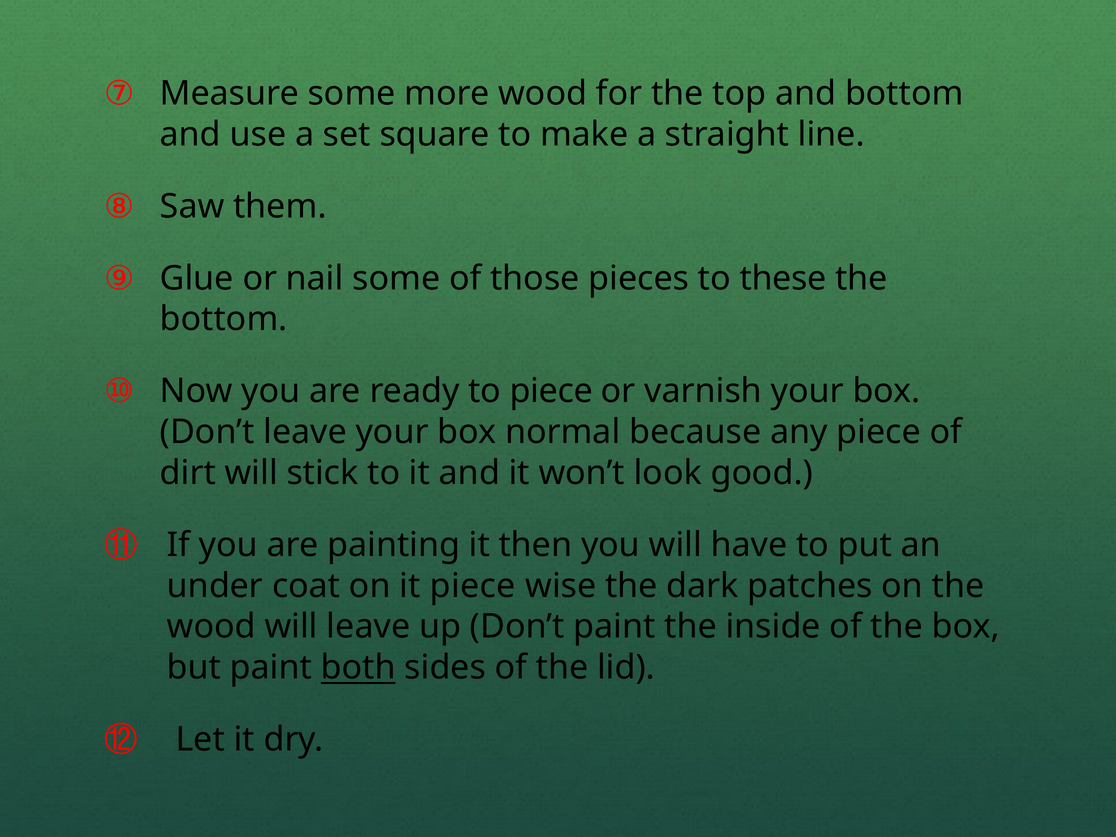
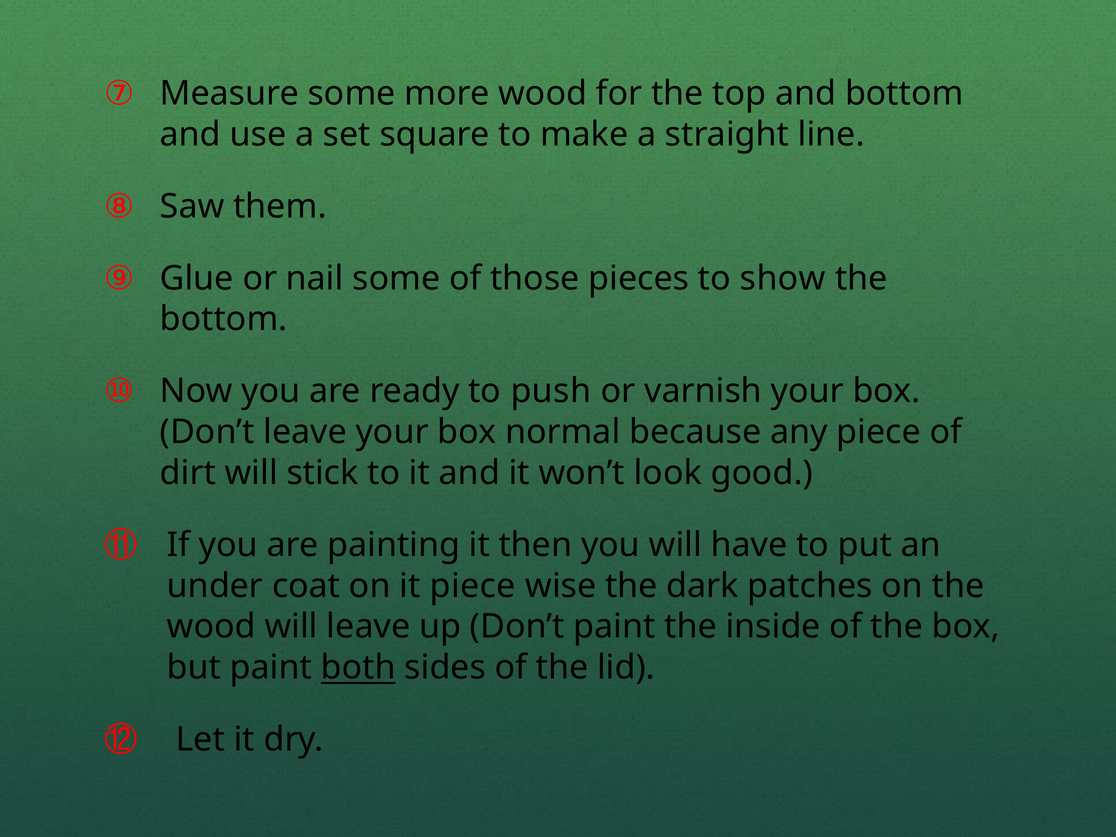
these: these -> show (783, 278)
to piece: piece -> push (551, 391)
